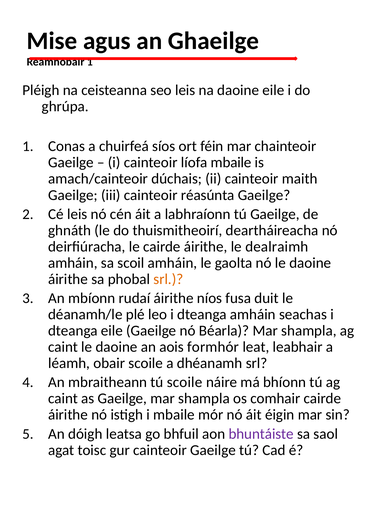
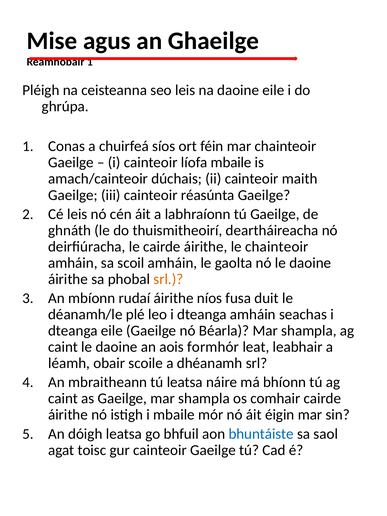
le dealraimh: dealraimh -> chainteoir (277, 247)
tú scoile: scoile -> leatsa (185, 382)
bhuntáiste colour: purple -> blue (261, 434)
